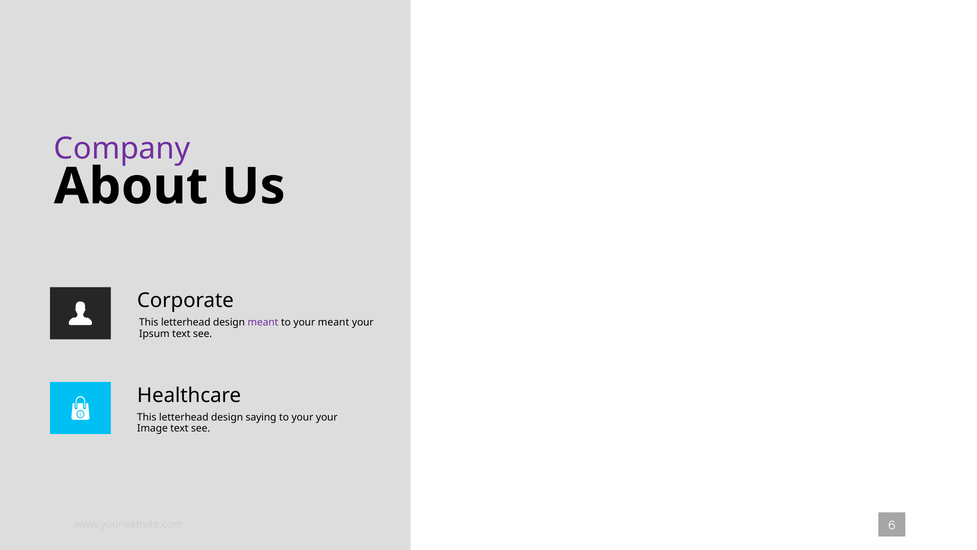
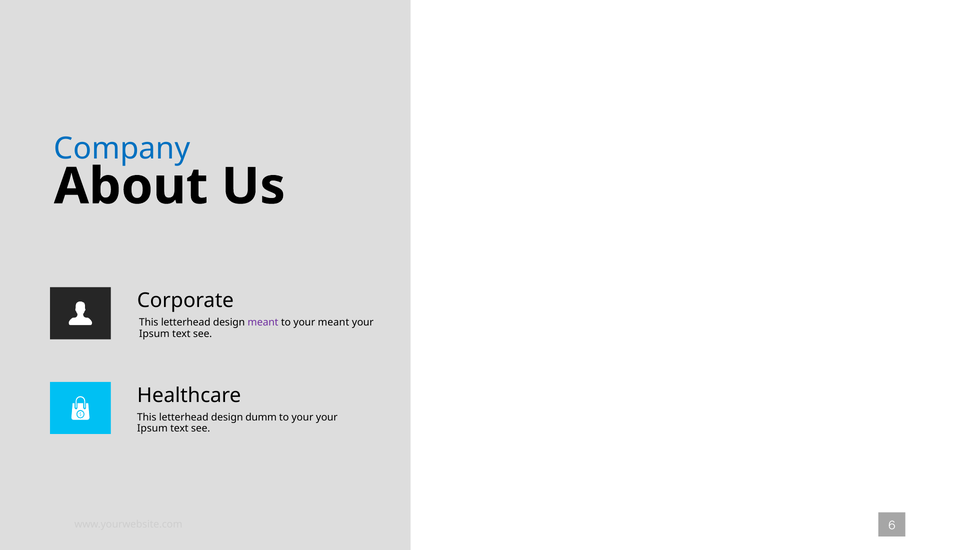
Company colour: purple -> blue (122, 148)
saying: saying -> dumm (261, 417)
Image: Image -> Ipsum (152, 428)
